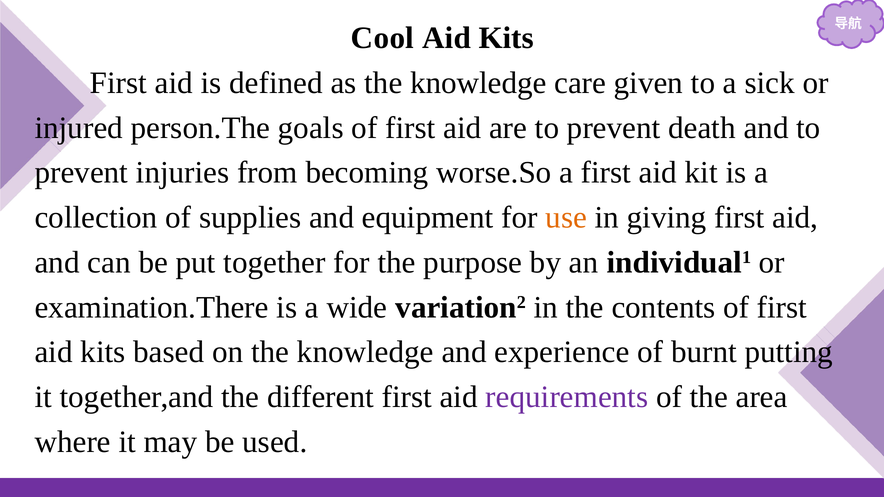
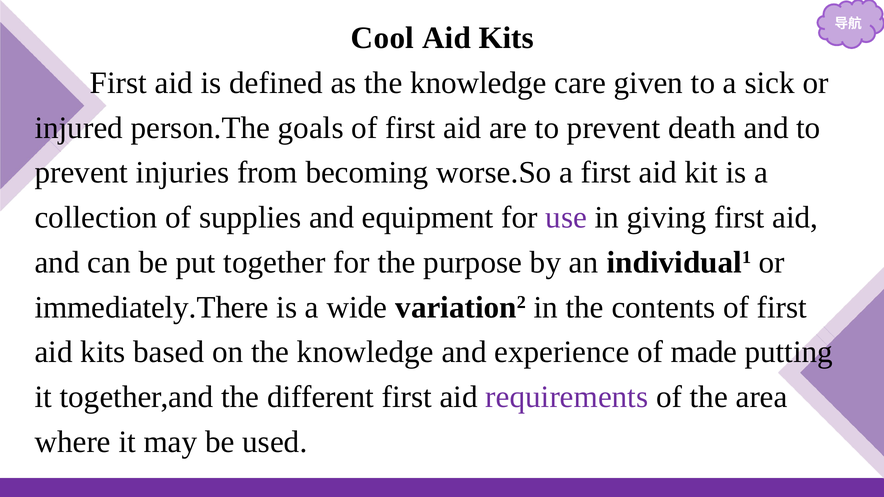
use colour: orange -> purple (566, 218)
examination.There: examination.There -> immediately.There (152, 307)
burnt: burnt -> made (704, 352)
